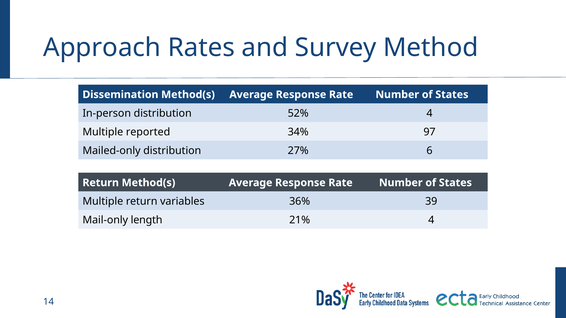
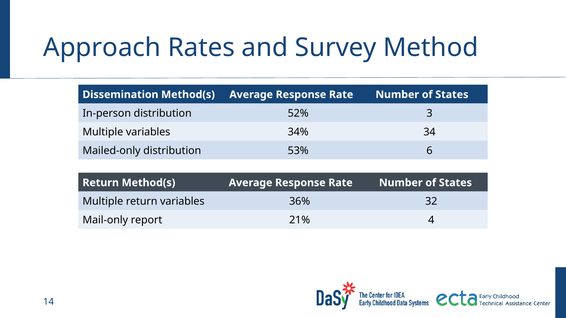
52% 4: 4 -> 3 (430, 113)
Multiple reported: reported -> variables (148, 132)
97: 97 -> 34 (429, 132)
27%: 27% -> 53% (298, 151)
39: 39 -> 32 (431, 202)
length: length -> report (147, 220)
